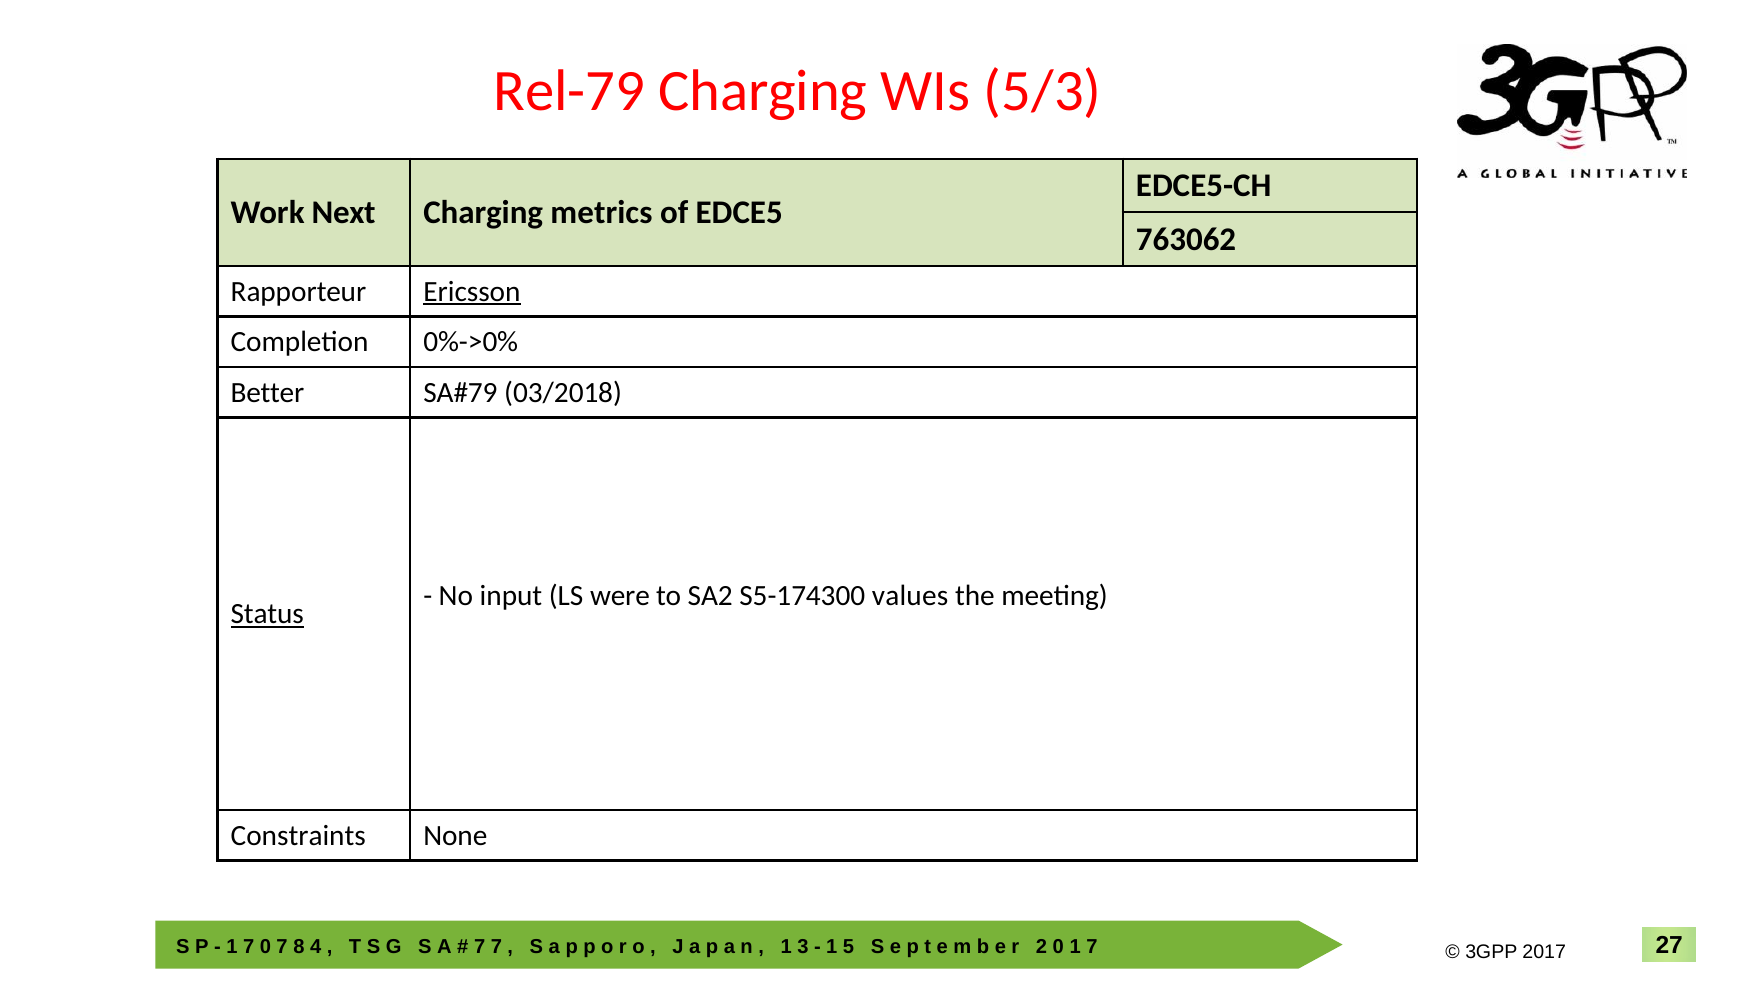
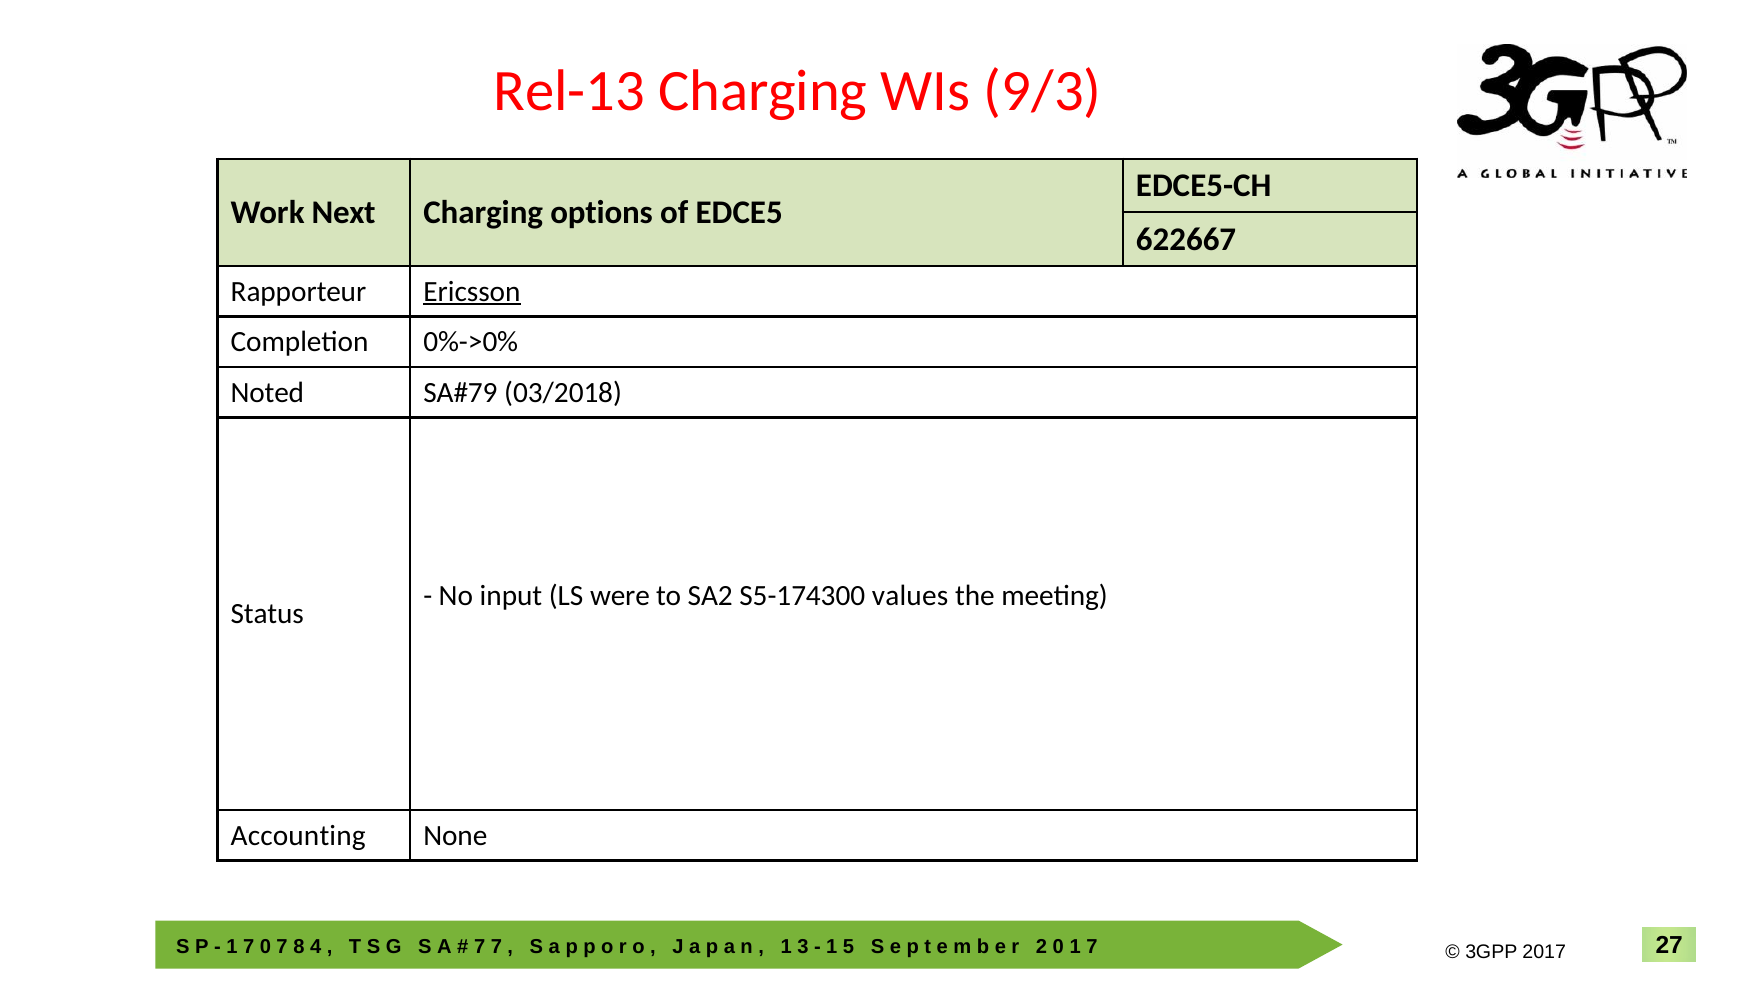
Rel-79: Rel-79 -> Rel-13 (569, 91)
5/3: 5/3 -> 9/3 (1043, 91)
metrics: metrics -> options (602, 213)
763062: 763062 -> 622667 (1186, 239)
Better: Better -> Noted (267, 393)
Status underline: present -> none (267, 614)
Constraints: Constraints -> Accounting (298, 836)
